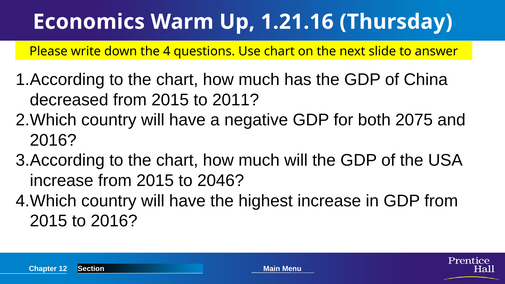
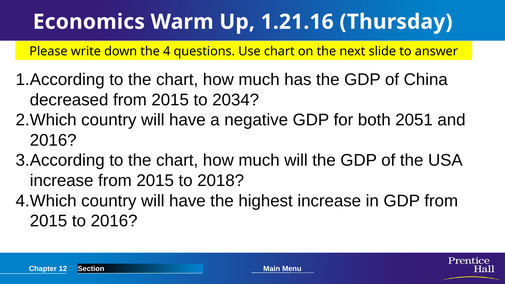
2011: 2011 -> 2034 (236, 100)
2075: 2075 -> 2051 (414, 120)
2046: 2046 -> 2018 (221, 181)
